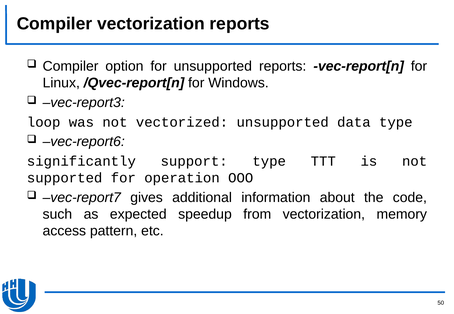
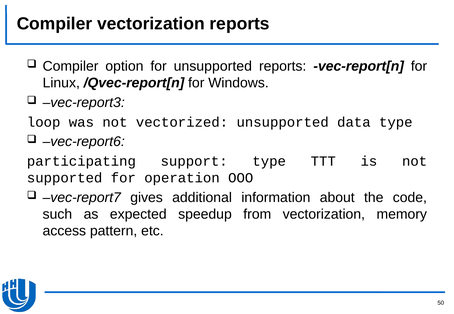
significantly: significantly -> participating (81, 161)
